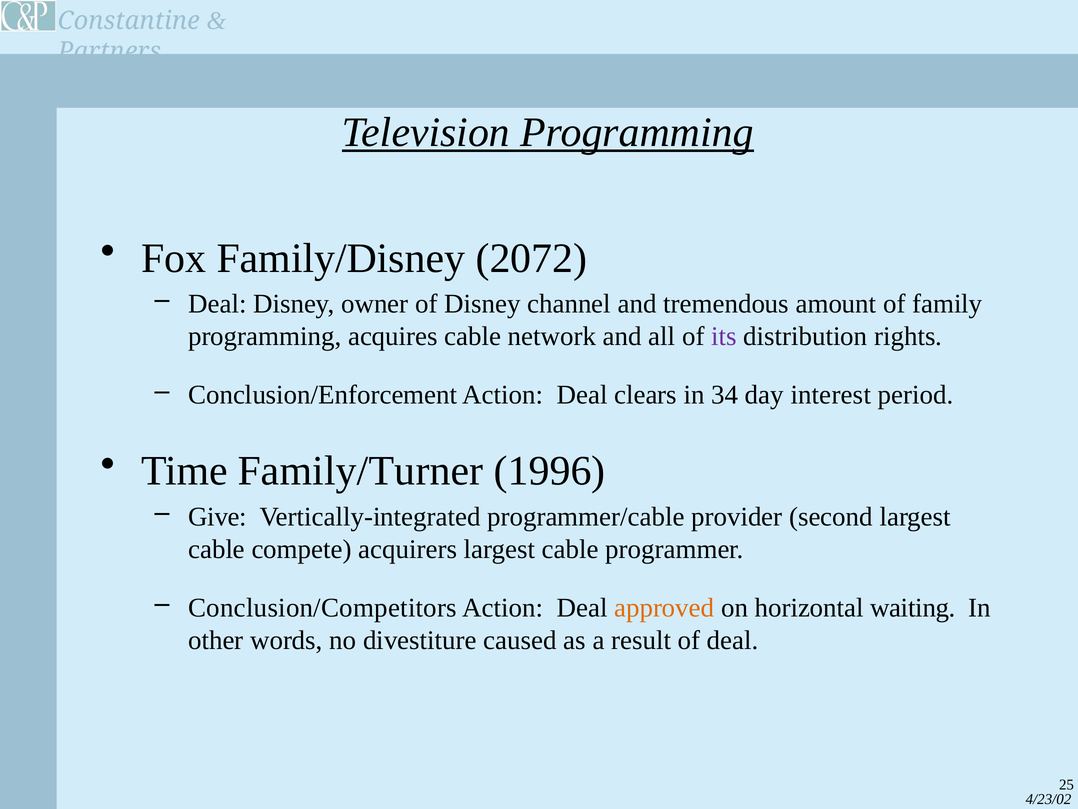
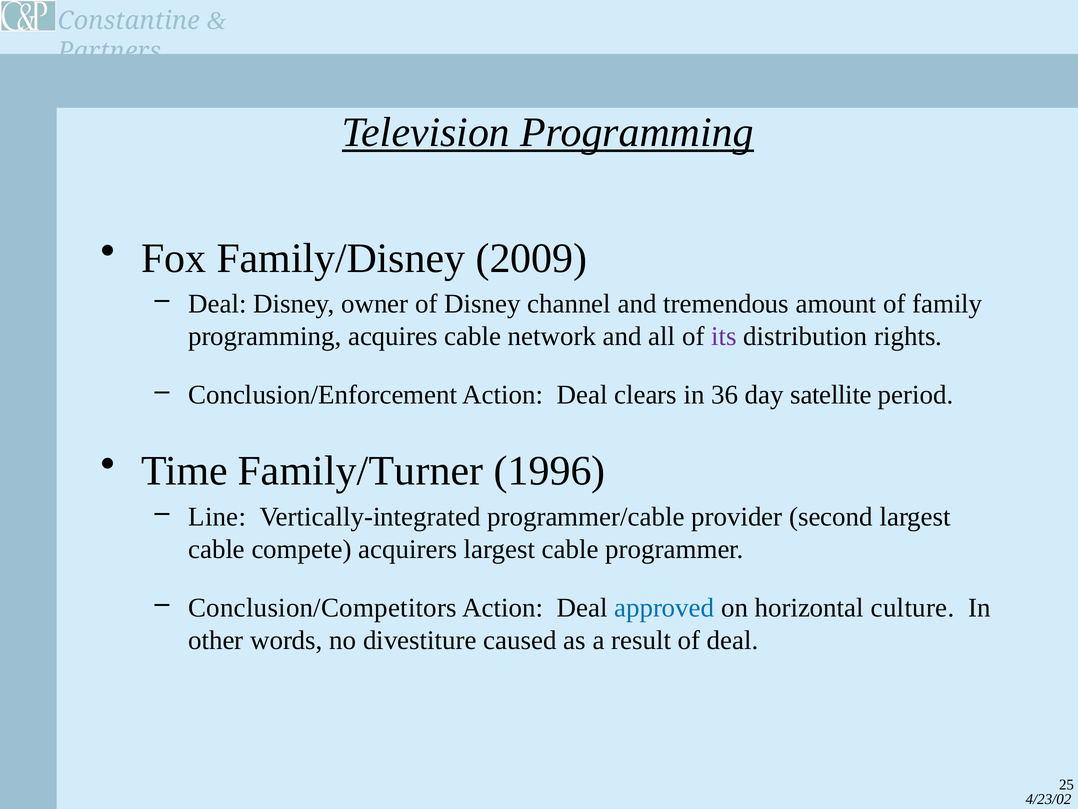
2072: 2072 -> 2009 (531, 258)
34: 34 -> 36 (725, 395)
interest: interest -> satellite (831, 395)
Give: Give -> Line (217, 516)
approved colour: orange -> blue (664, 608)
waiting: waiting -> culture (913, 608)
